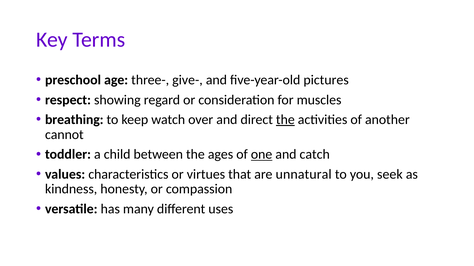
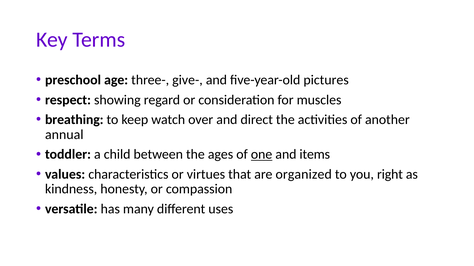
the underline: present -> none (285, 120)
cannot: cannot -> annual (64, 135)
catch: catch -> items (315, 155)
unnatural: unnatural -> organized (304, 175)
seek: seek -> right (390, 175)
